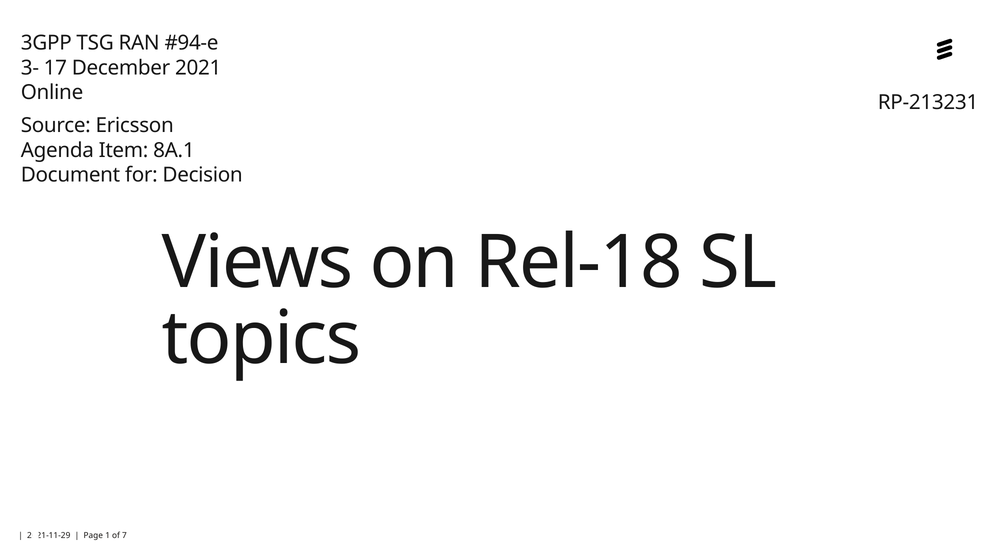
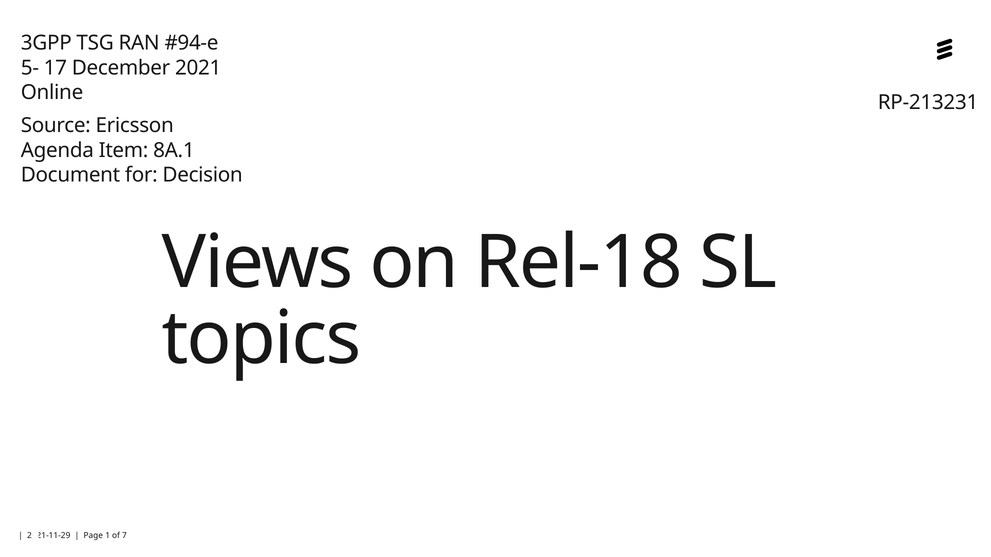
3-: 3- -> 5- (30, 68)
